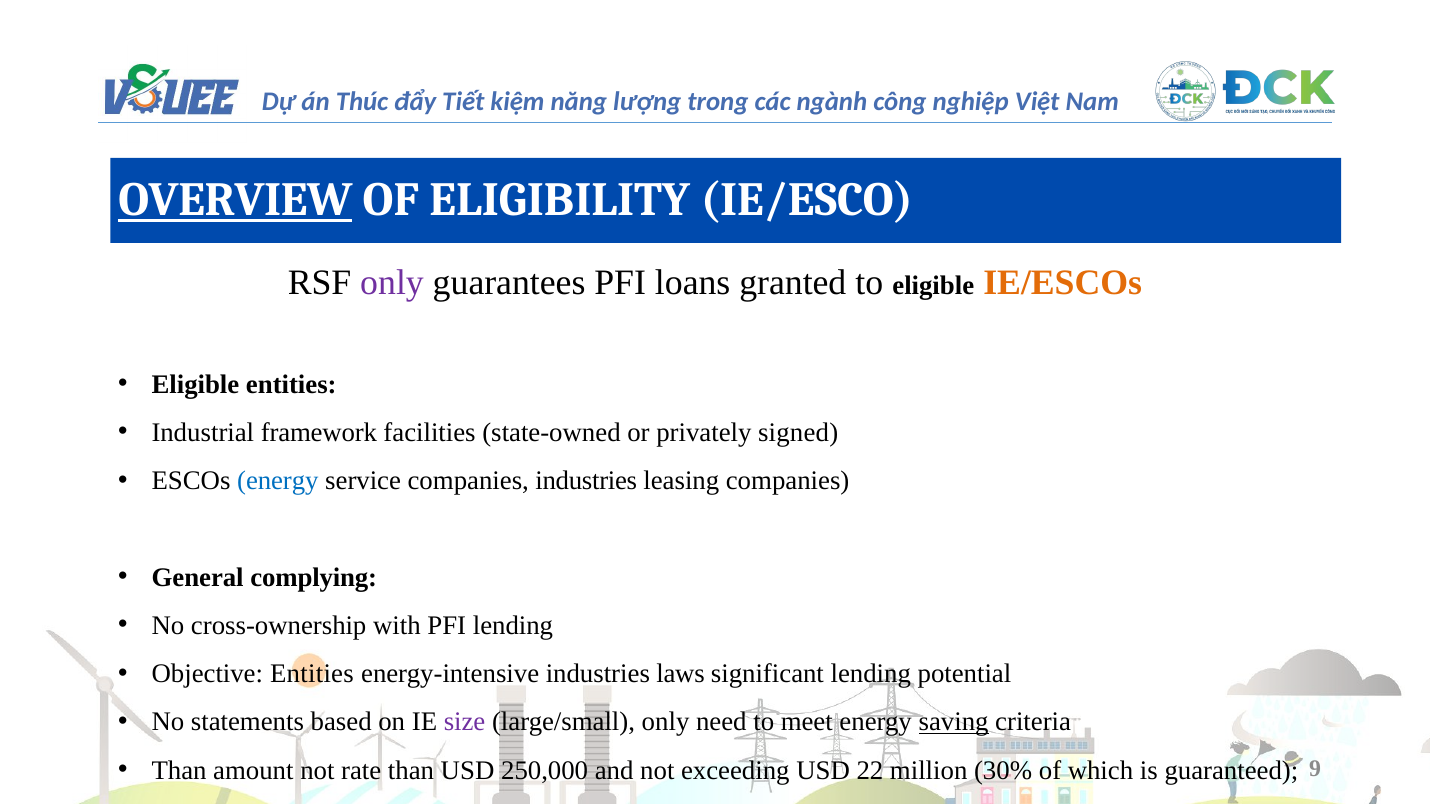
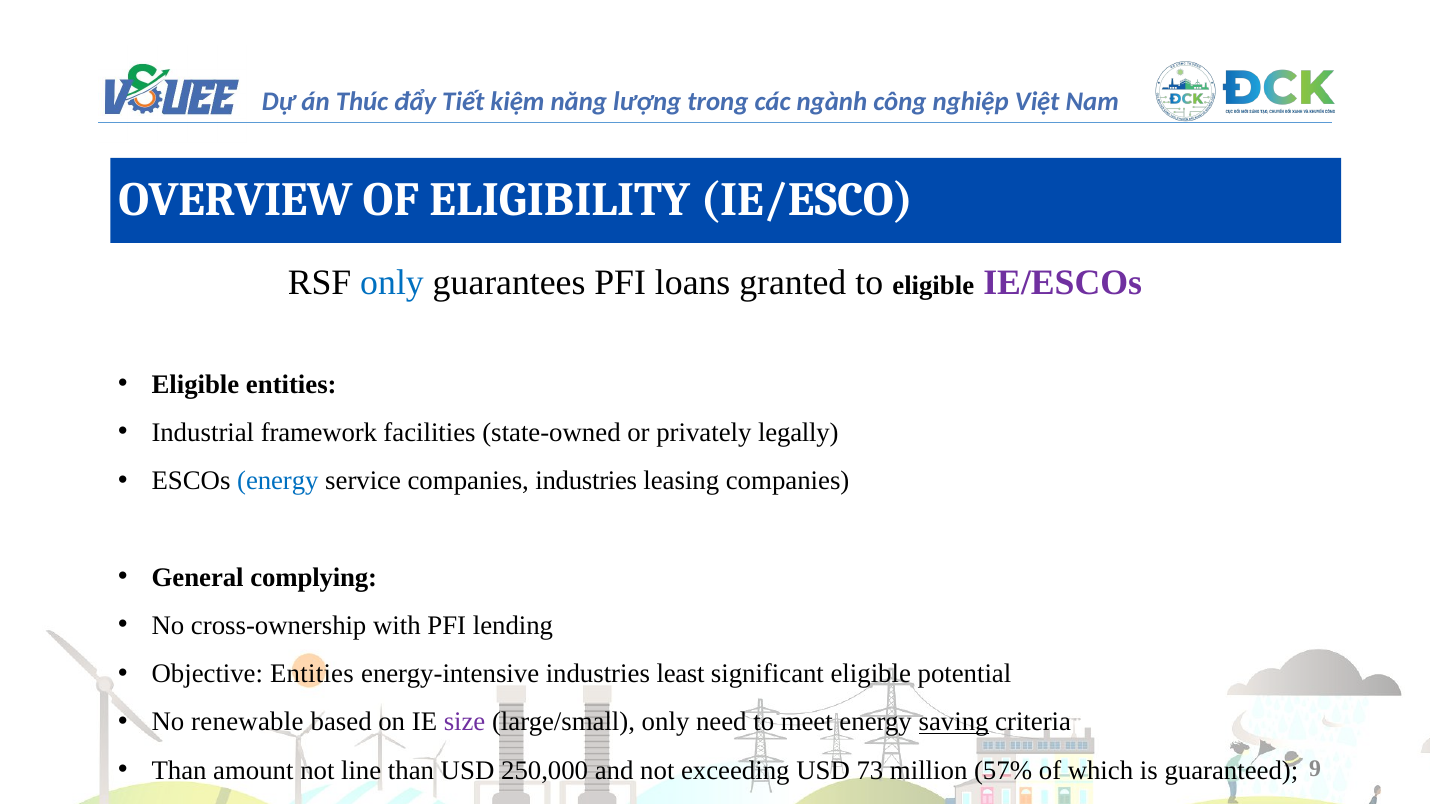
OVERVIEW underline: present -> none (236, 200)
only colour: purple -> blue (392, 283)
IE/ESCOs colour: orange -> purple (1063, 283)
signed: signed -> legally (798, 433)
laws: laws -> least (681, 674)
significant lending: lending -> eligible (871, 674)
statements: statements -> renewable (247, 722)
rate: rate -> line (361, 771)
22: 22 -> 73 (870, 771)
30%: 30% -> 57% (1003, 771)
